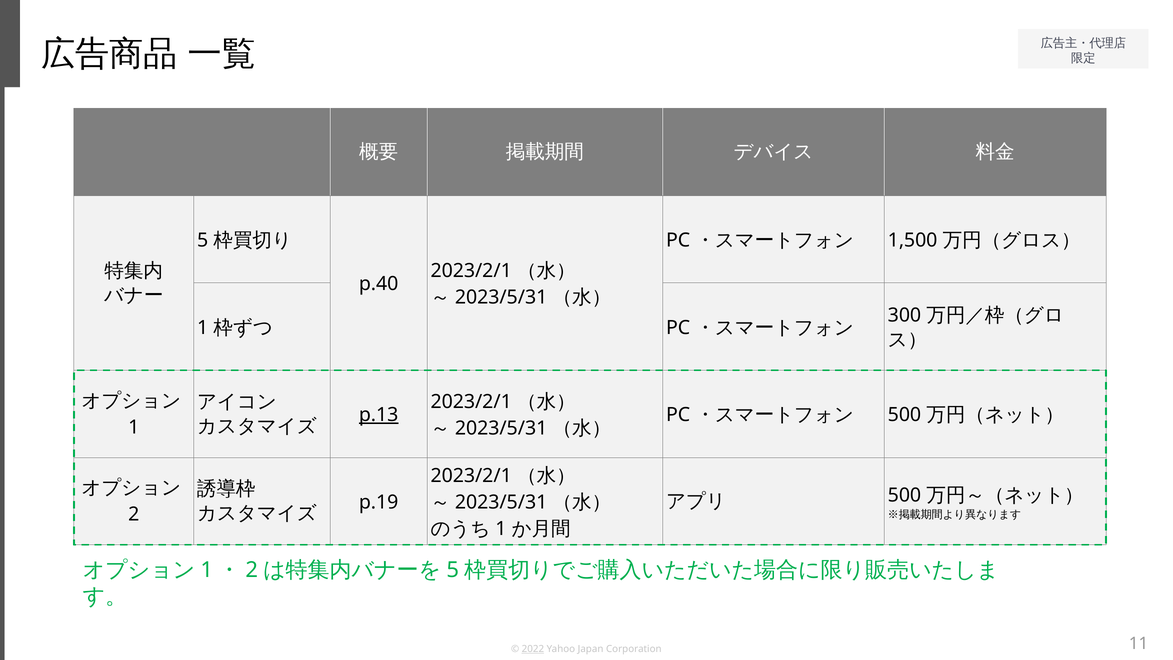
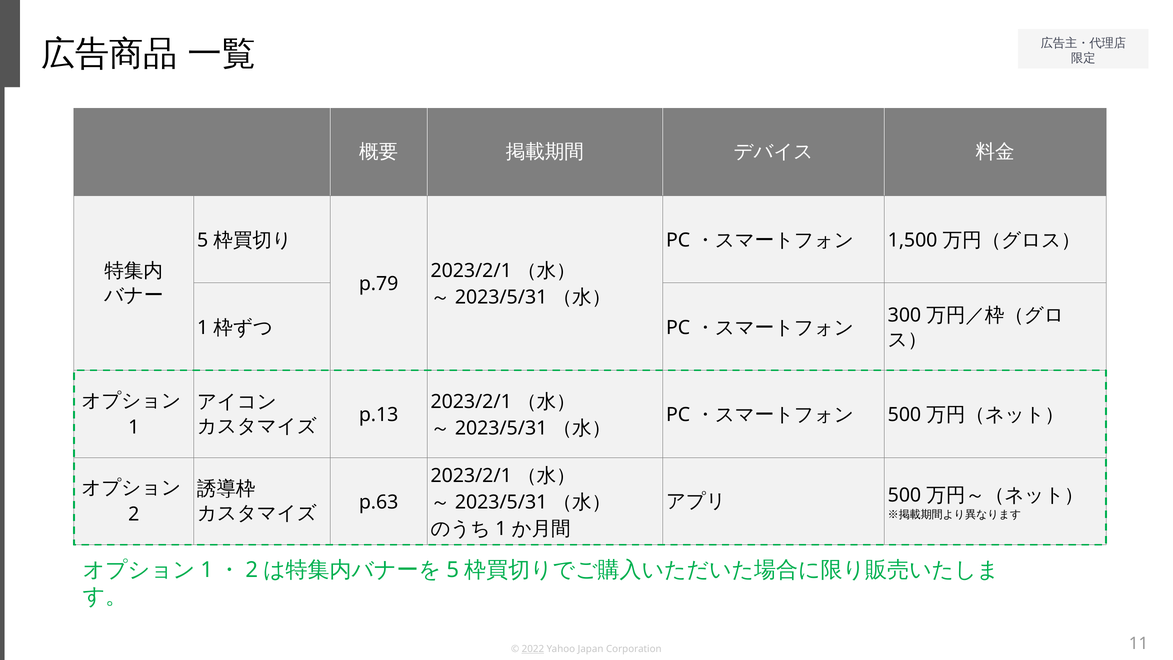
p.40: p.40 -> p.79 (379, 284)
p.13 underline: present -> none (379, 415)
p.19: p.19 -> p.63 (379, 502)
